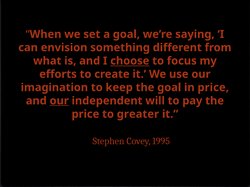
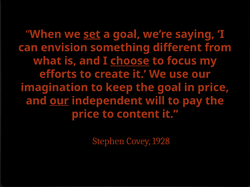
set underline: none -> present (92, 34)
greater: greater -> content (138, 114)
1995: 1995 -> 1928 (161, 141)
